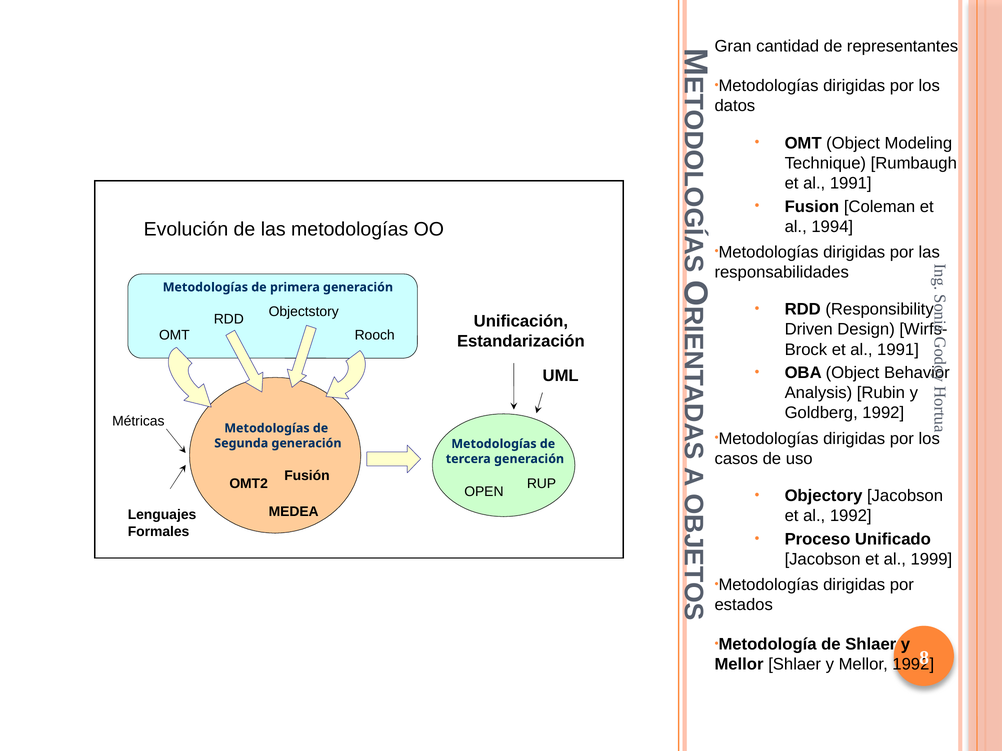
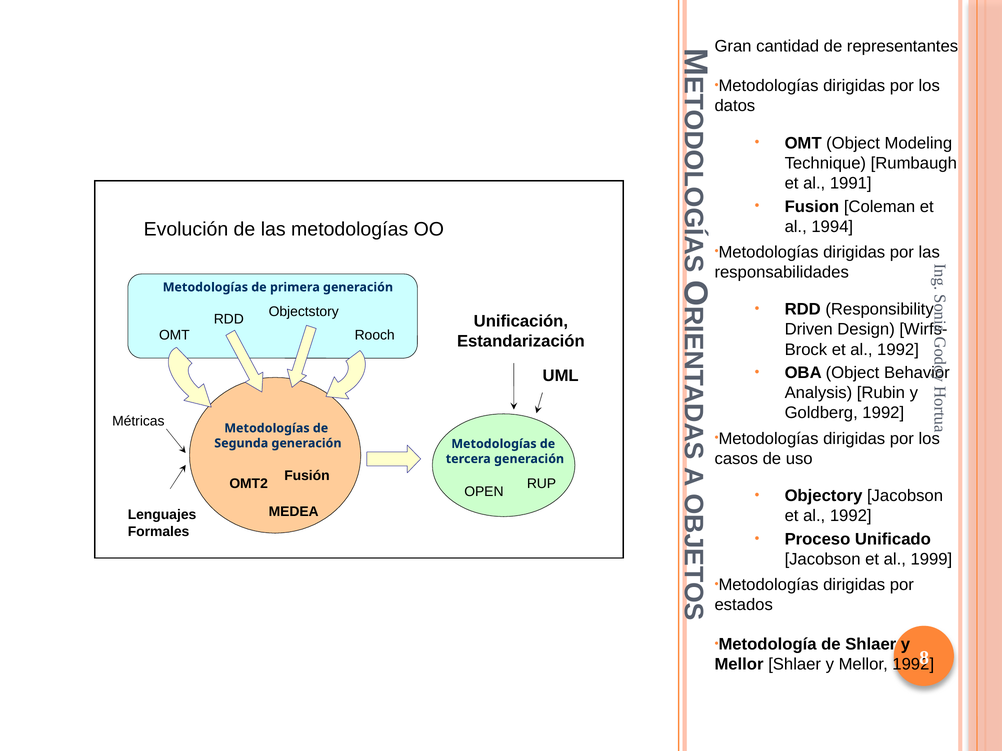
1991: 1991 -> 1992 (898, 350)
